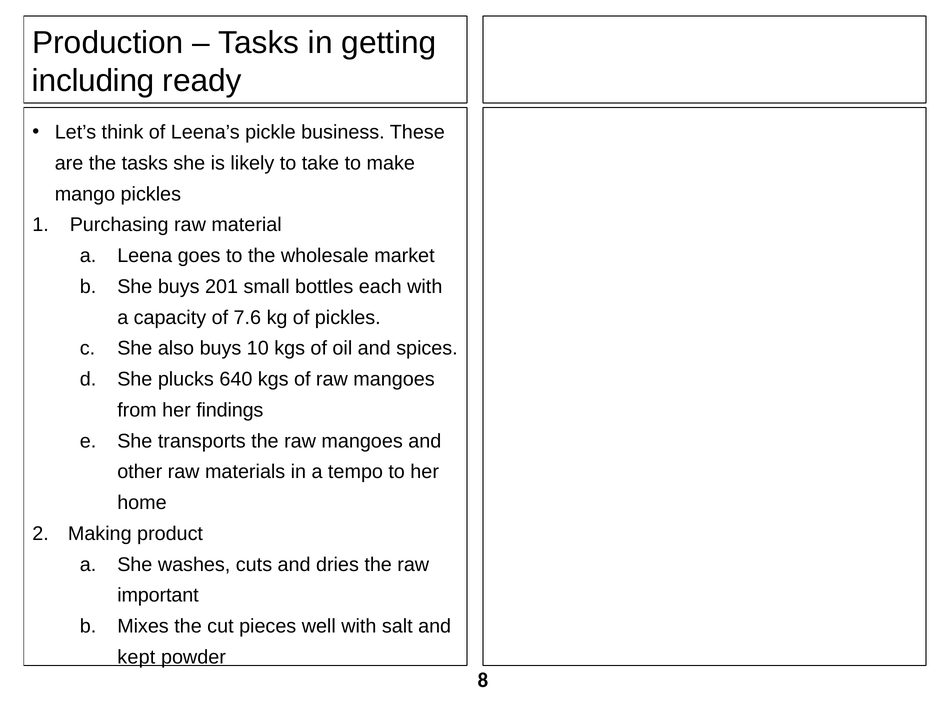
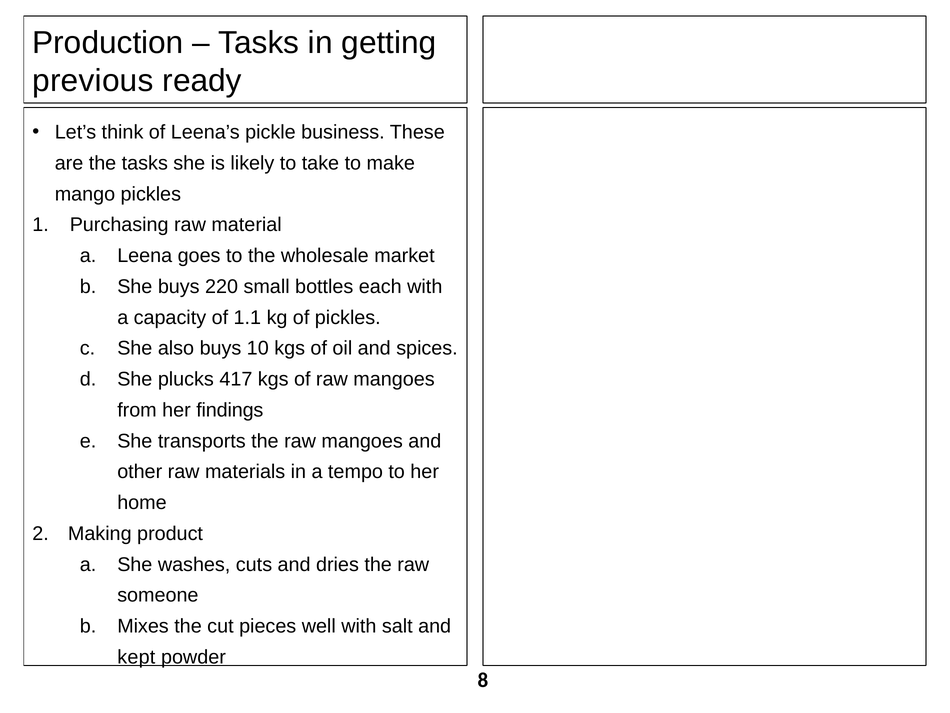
including: including -> previous (93, 81)
201: 201 -> 220 (222, 286)
7.6: 7.6 -> 1.1 (247, 317)
640: 640 -> 417 (236, 379)
important: important -> someone (158, 595)
